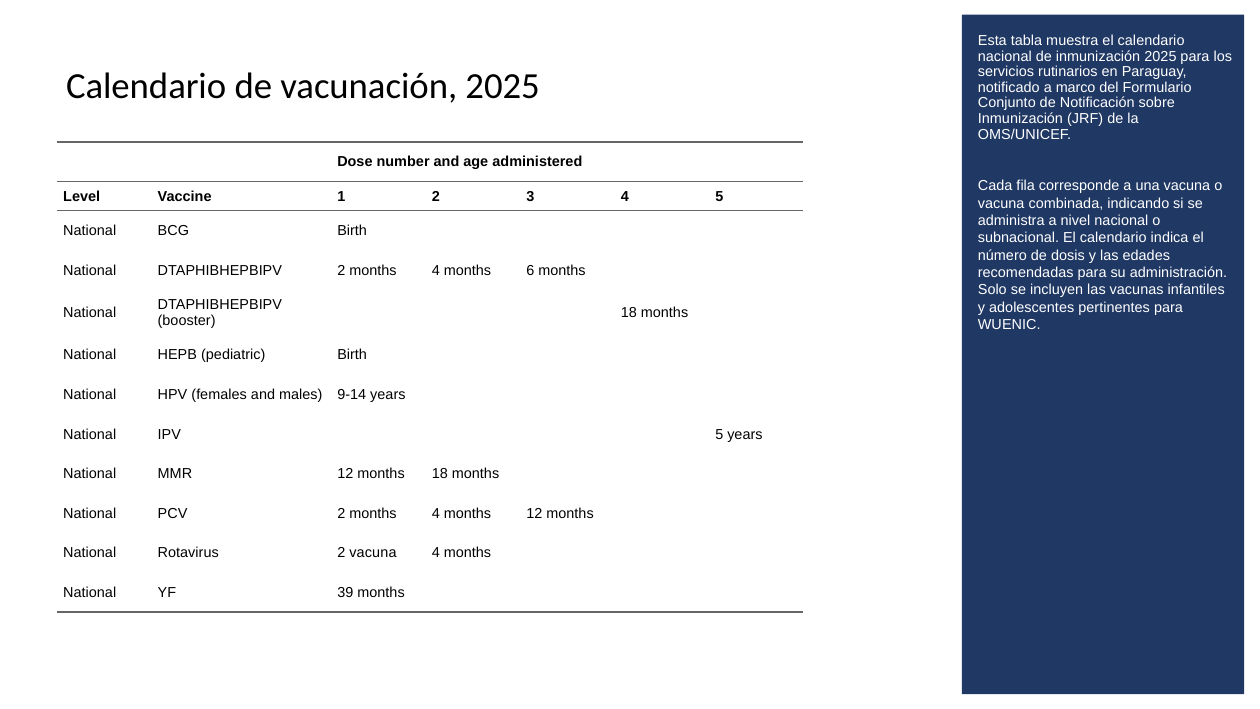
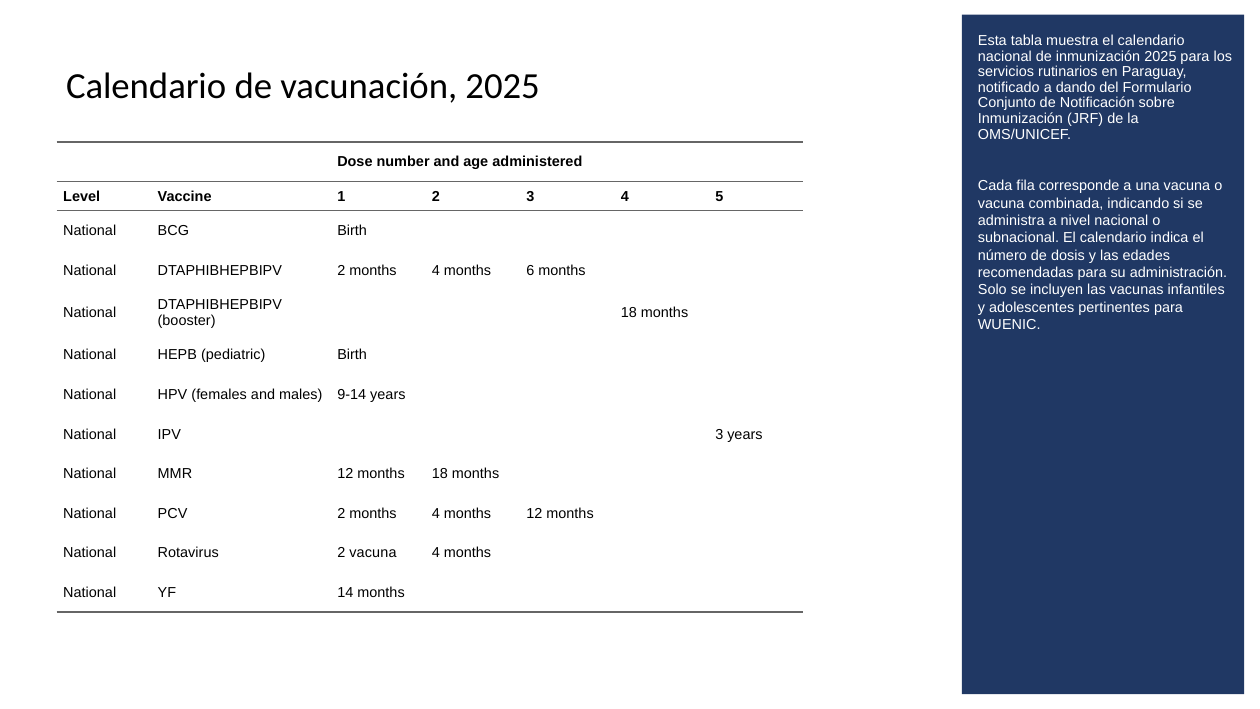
marco: marco -> dando (1076, 88)
IPV 5: 5 -> 3 (719, 434)
39: 39 -> 14 (345, 593)
